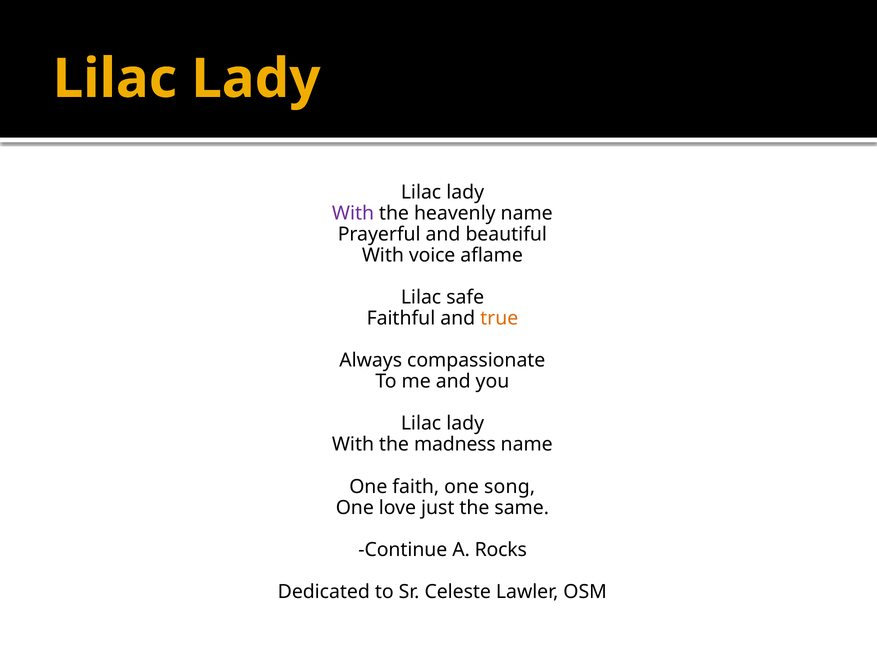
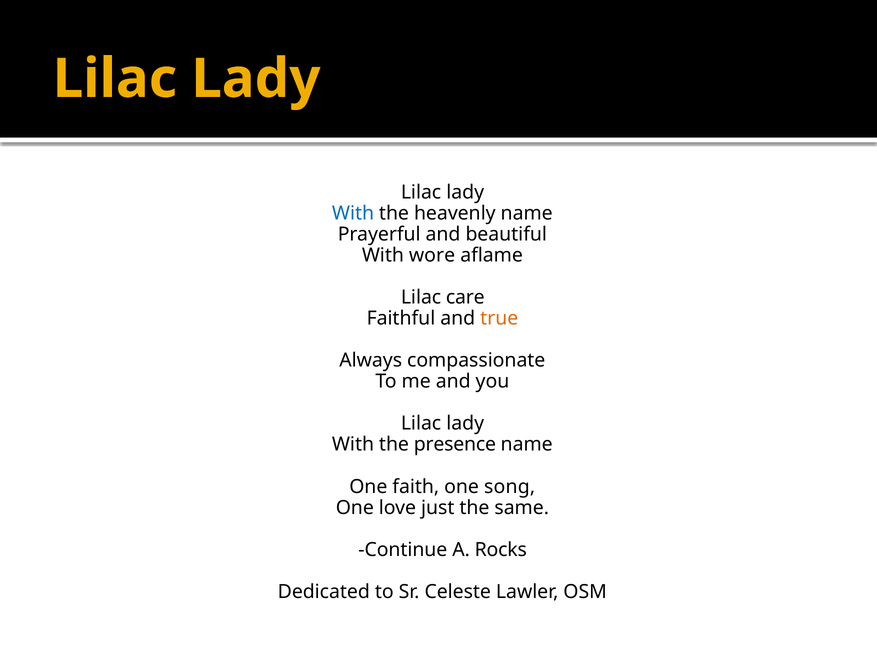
With colour: purple -> blue (353, 213)
voice: voice -> wore (432, 255)
safe: safe -> care (465, 297)
madness: madness -> presence (455, 444)
